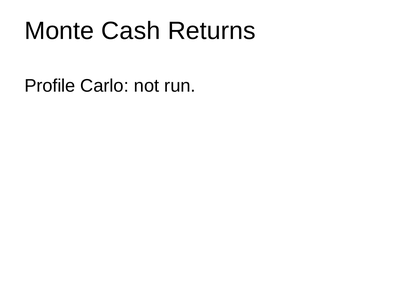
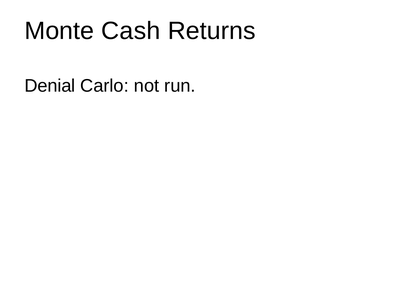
Profile: Profile -> Denial (50, 86)
